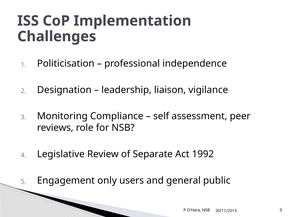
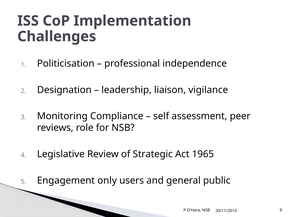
Separate: Separate -> Strategic (153, 154)
1992: 1992 -> 1965 (203, 154)
